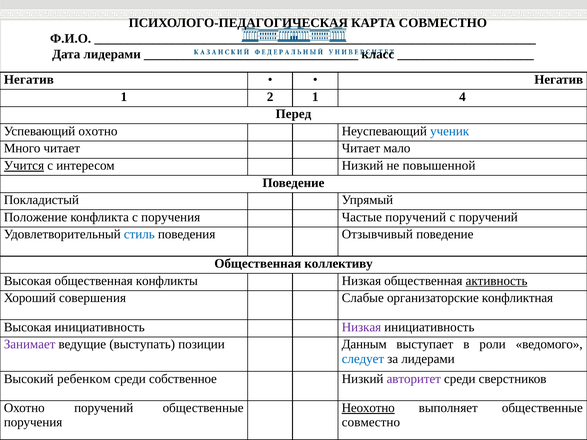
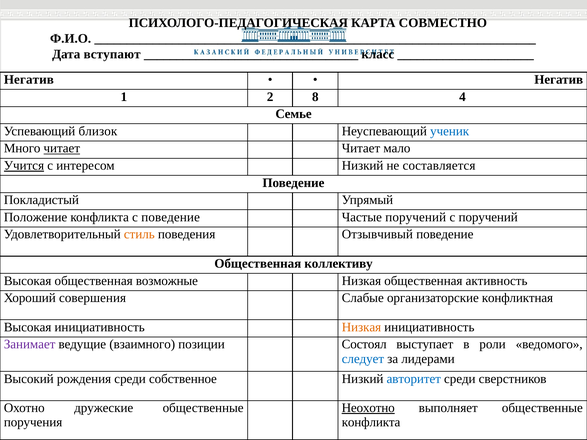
Дата лидерами: лидерами -> вступают (112, 54)
2 1: 1 -> 8 (315, 97)
Перед: Перед -> Семье (294, 114)
Успевающий охотно: охотно -> близок (98, 131)
читает underline: none -> present (62, 148)
повышенной: повышенной -> составляется (439, 166)
с поручения: поручения -> поведение (171, 217)
стиль colour: blue -> orange (139, 234)
конфликты: конфликты -> возможные (167, 281)
активность underline: present -> none (497, 281)
Низкая colour: purple -> orange (361, 327)
выступать: выступать -> взаимного (142, 344)
Данным: Данным -> Состоял (364, 344)
ребенком: ребенком -> рождения (84, 379)
авторитет colour: purple -> blue (414, 379)
Охотно поручений: поручений -> дружеские (104, 408)
совместно: совместно -> конфликта (371, 423)
